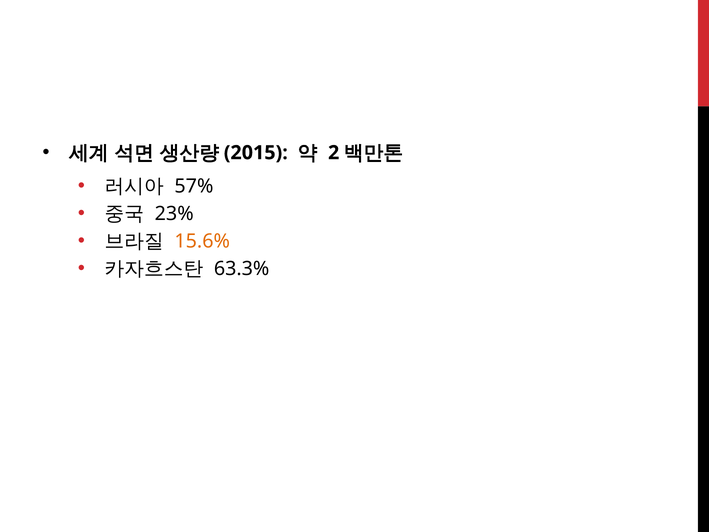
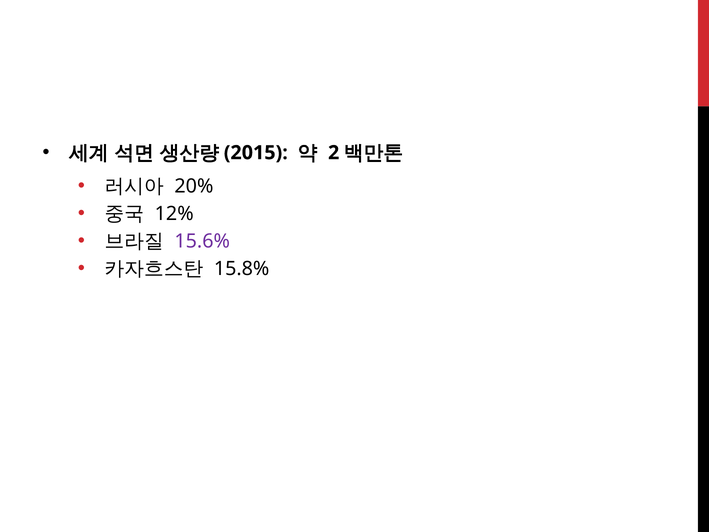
57%: 57% -> 20% (194, 186)
23%: 23% -> 12% (174, 214)
15.6% colour: orange -> purple (202, 241)
63.3%: 63.3% -> 15.8% (242, 269)
